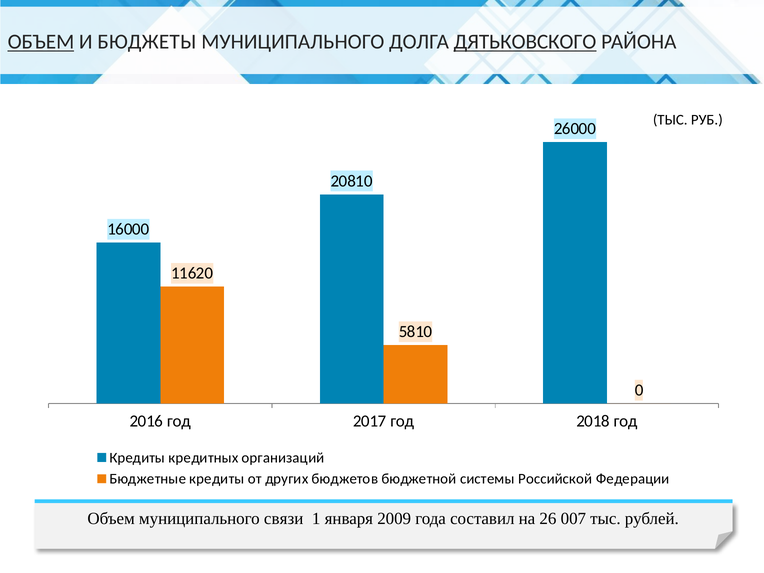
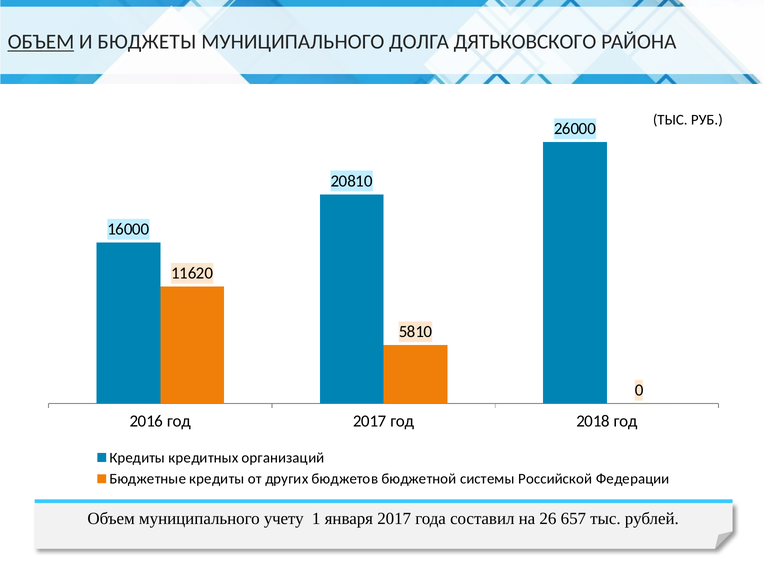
ДЯТЬКОВСКОГО underline: present -> none (525, 42)
связи: связи -> учету (284, 518)
января 2009: 2009 -> 2017 (394, 518)
007: 007 -> 657 (573, 518)
